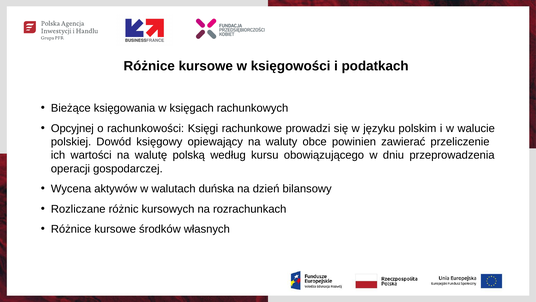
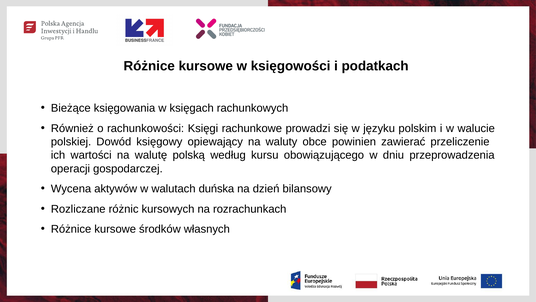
Opcyjnej: Opcyjnej -> Również (72, 128)
